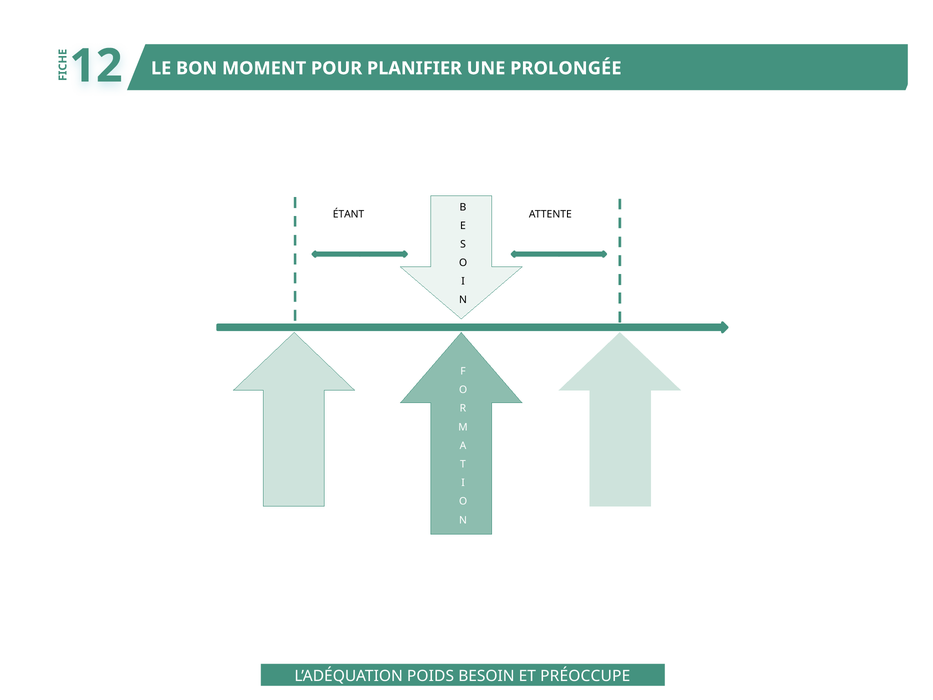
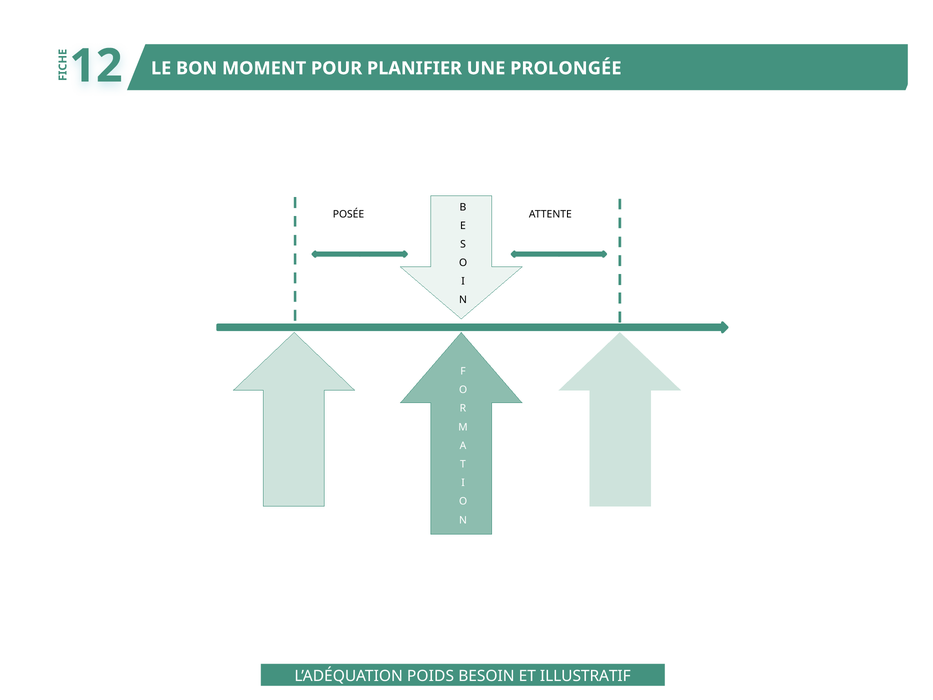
ÉTANT: ÉTANT -> POSÉE (348, 214)
PRÉOCCUPE: PRÉOCCUPE -> ILLUSTRATIF (585, 676)
